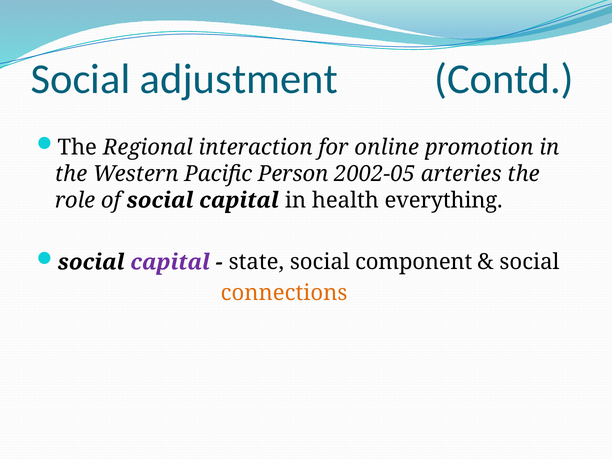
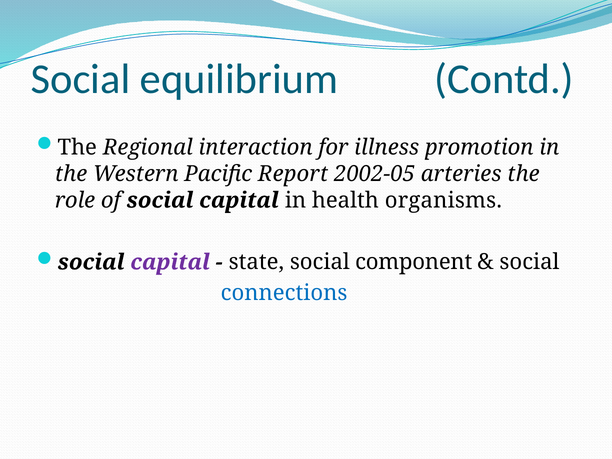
adjustment: adjustment -> equilibrium (239, 79)
online: online -> illness (387, 147)
Person: Person -> Report (293, 174)
everything: everything -> organisms (443, 200)
connections colour: orange -> blue (284, 293)
